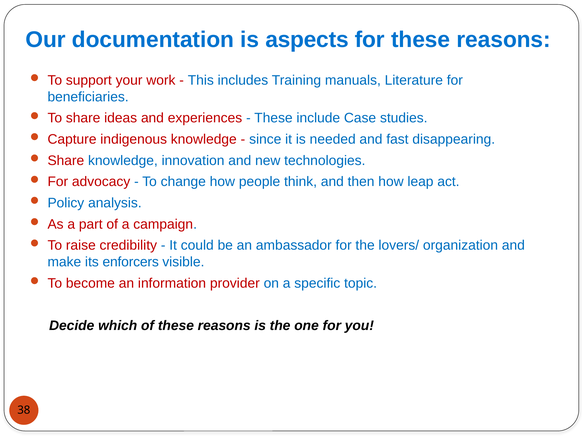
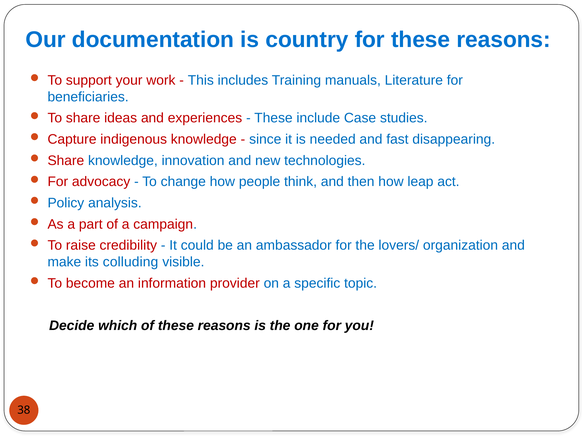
aspects: aspects -> country (307, 40)
enforcers: enforcers -> colluding (131, 262)
